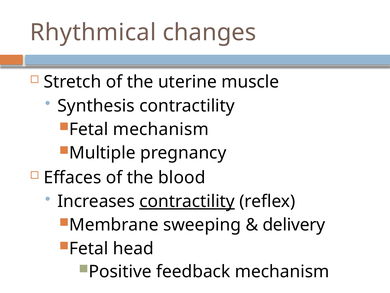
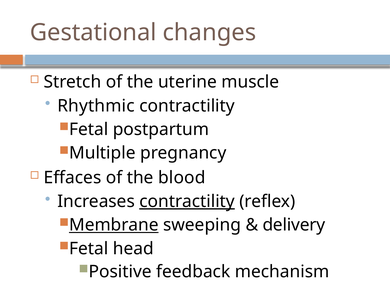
Rhythmical: Rhythmical -> Gestational (93, 33)
Synthesis: Synthesis -> Rhythmic (96, 106)
Fetal mechanism: mechanism -> postpartum (161, 129)
Membrane underline: none -> present (114, 225)
